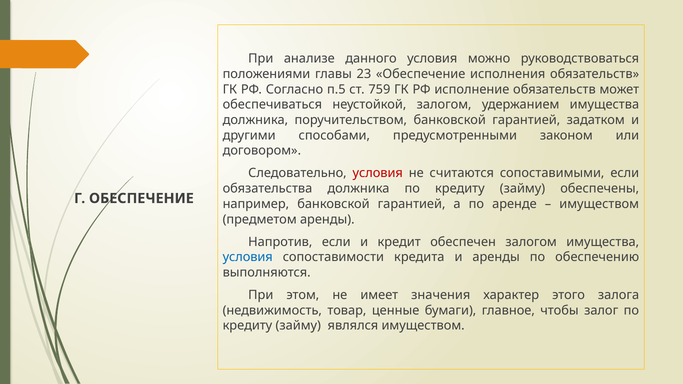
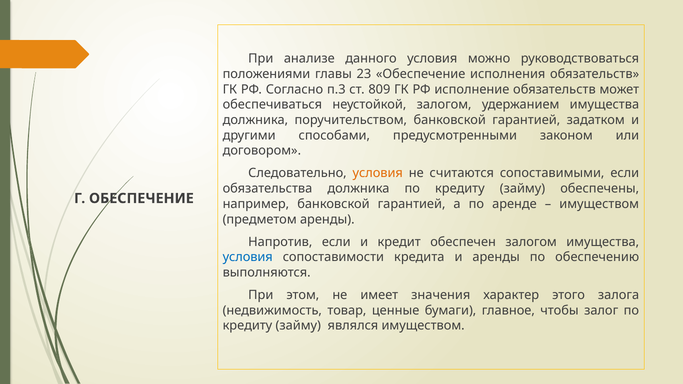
п.5: п.5 -> п.3 (336, 89)
759: 759 -> 809 (379, 89)
условия colour: red -> orange (378, 173)
